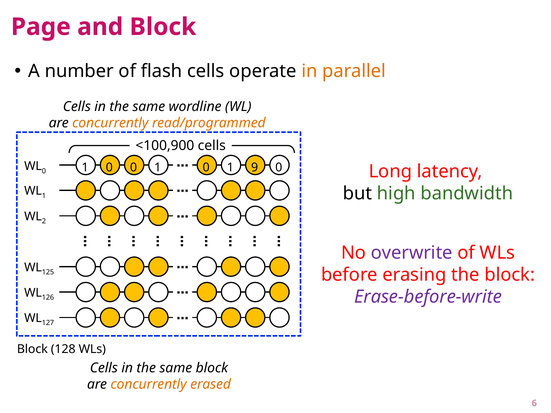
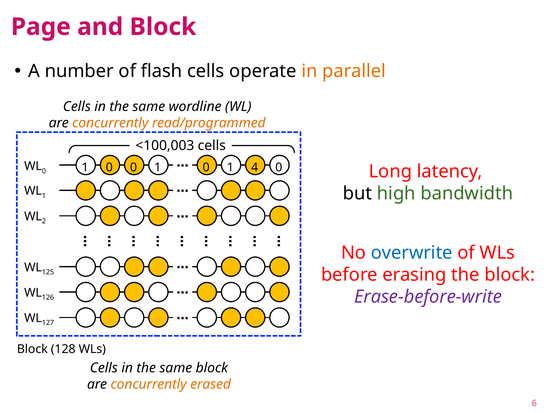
<100,900: <100,900 -> <100,003 (165, 146)
9: 9 -> 4 (255, 168)
overwrite colour: purple -> blue (412, 253)
